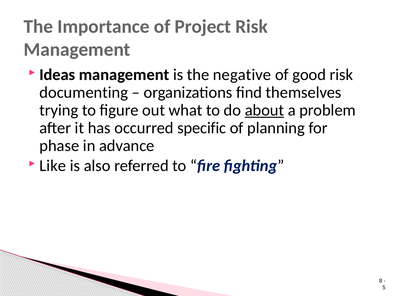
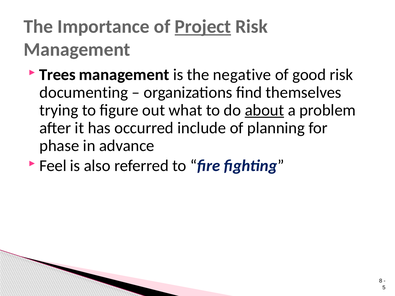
Project underline: none -> present (203, 27)
Ideas: Ideas -> Trees (57, 75)
specific: specific -> include (202, 128)
Like: Like -> Feel (53, 166)
